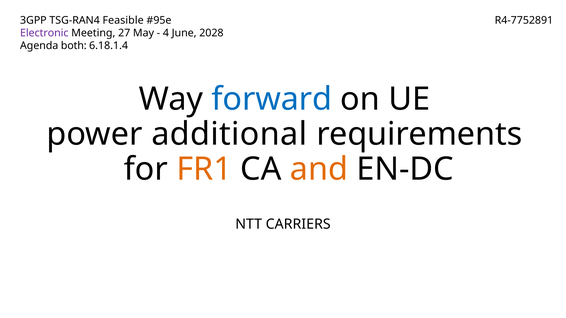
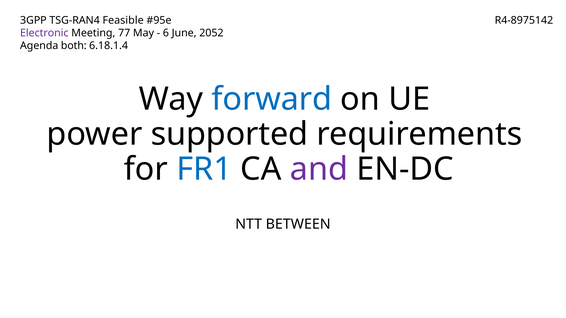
R4-7752891: R4-7752891 -> R4-8975142 (524, 20)
27: 27 -> 77 (124, 33)
4: 4 -> 6 (166, 33)
2028: 2028 -> 2052 (211, 33)
additional: additional -> supported (229, 134)
FR1 colour: orange -> blue (204, 169)
and colour: orange -> purple (319, 169)
CARRIERS: CARRIERS -> BETWEEN (298, 225)
